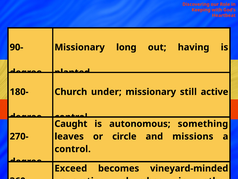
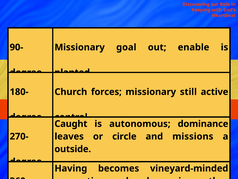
long: long -> goal (126, 47)
having: having -> enable (194, 47)
under: under -> forces (106, 92)
something: something -> dominance (203, 124)
control: control -> outside (73, 149)
Exceed: Exceed -> Having (71, 168)
